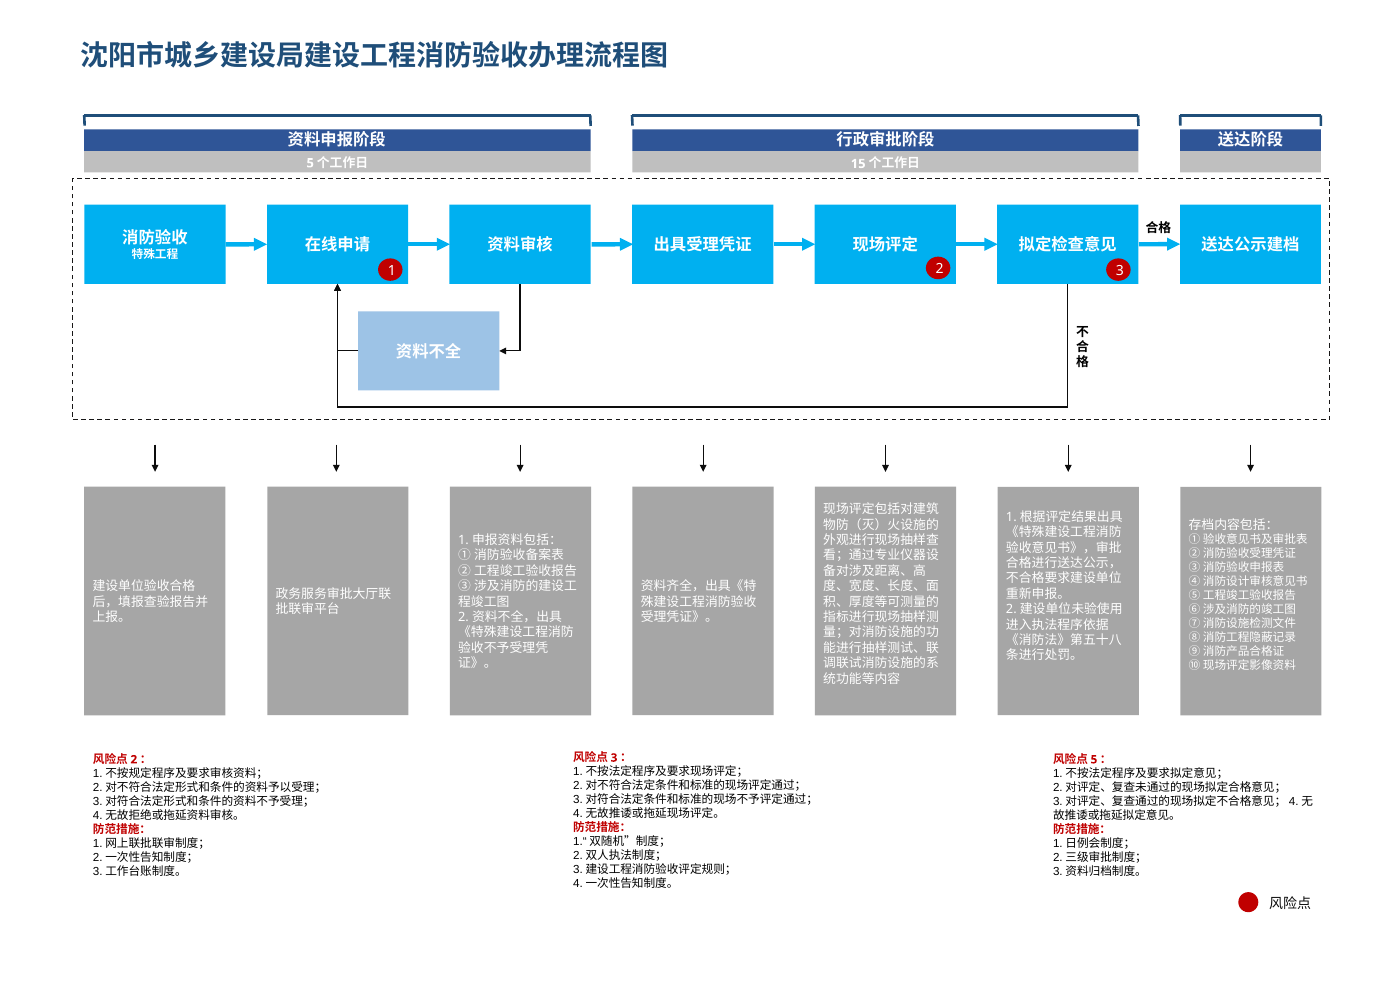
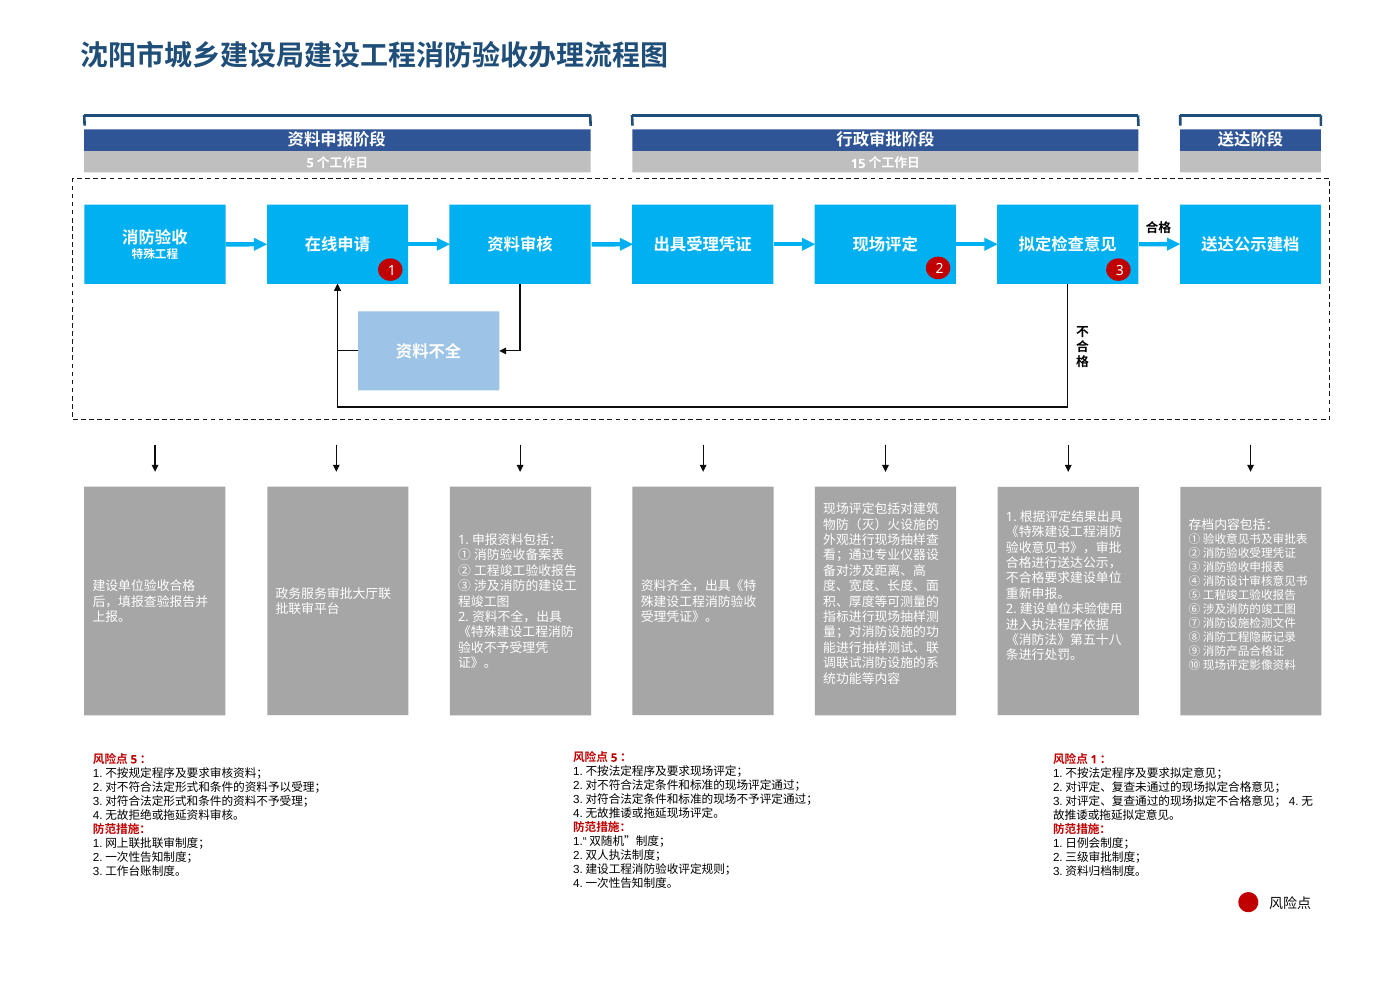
3: 3 -> 5 (614, 758)
2: 2 -> 5 (134, 760)
5: 5 -> 1 (1094, 760)
